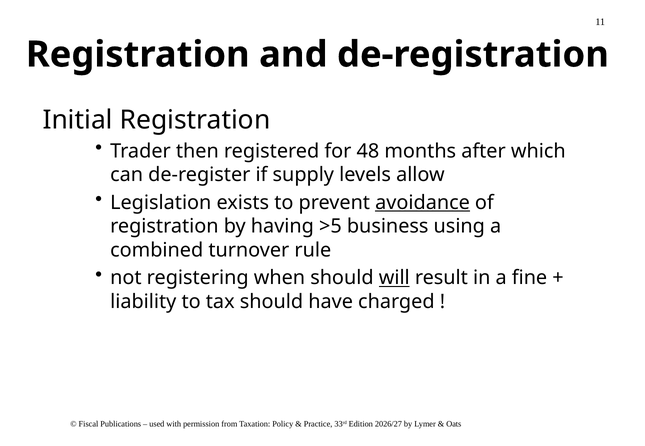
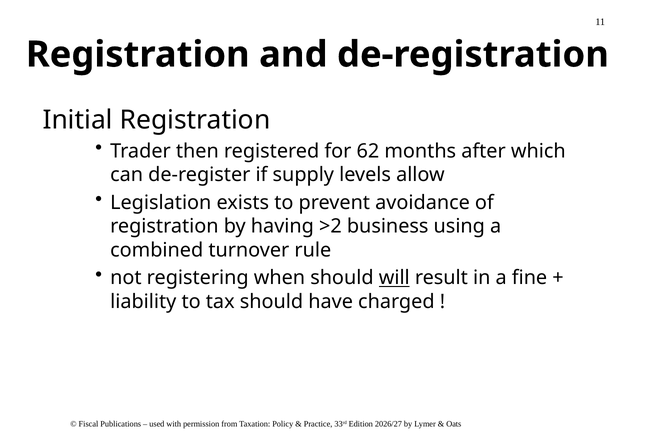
48: 48 -> 62 (368, 151)
avoidance underline: present -> none (423, 203)
>5: >5 -> >2 (330, 227)
